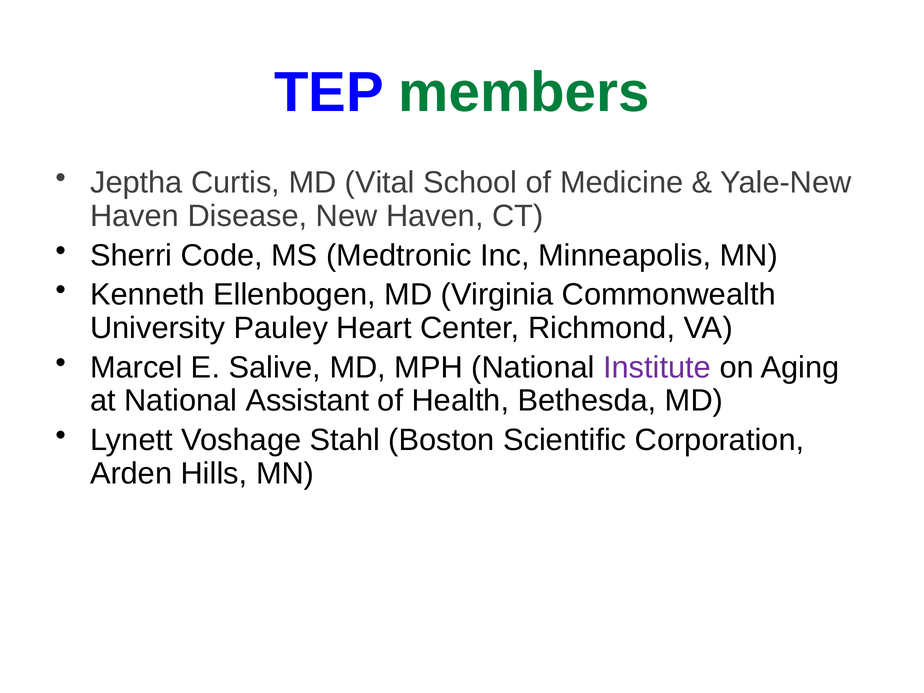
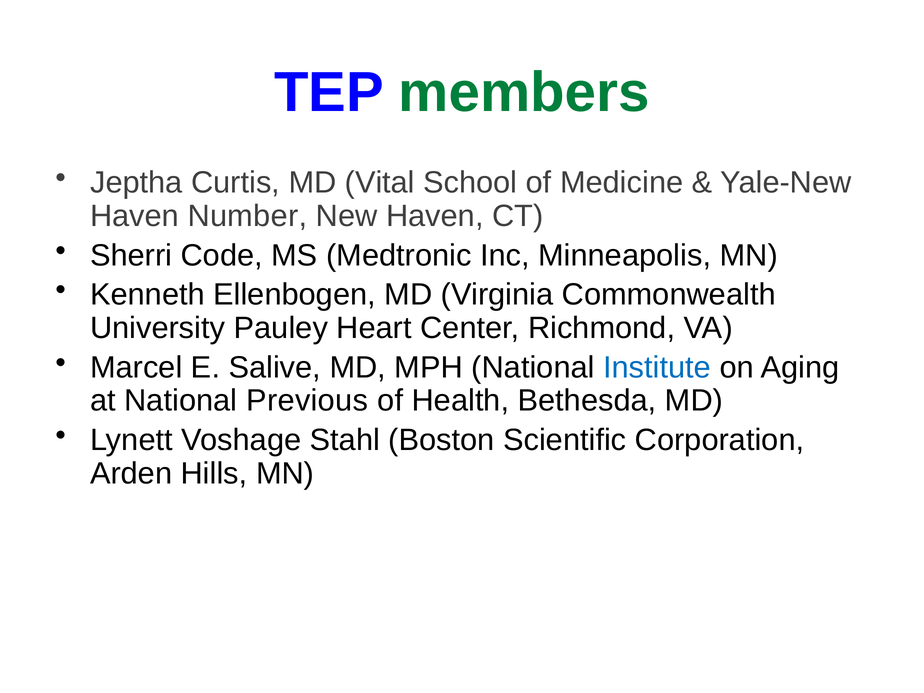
Disease: Disease -> Number (247, 216)
Institute colour: purple -> blue (657, 367)
Assistant: Assistant -> Previous (307, 401)
